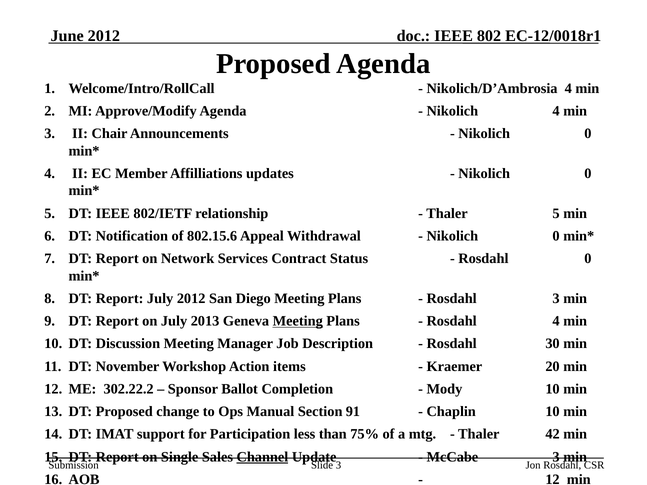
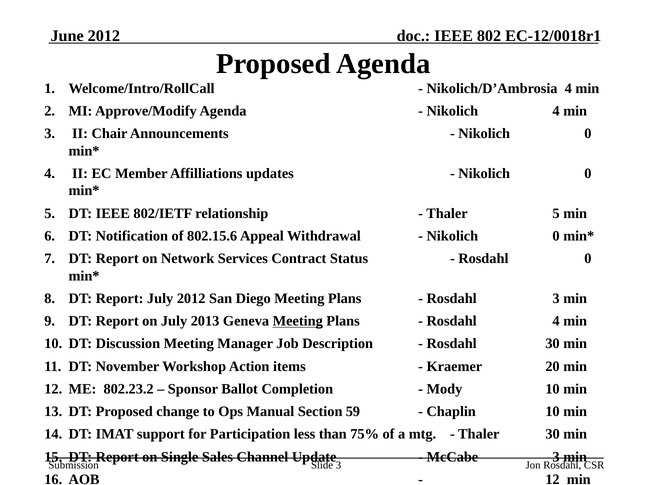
302.22.2: 302.22.2 -> 802.23.2 (129, 389)
91: 91 -> 59 (353, 412)
Thaler 42: 42 -> 30 (553, 434)
Channel underline: present -> none (262, 457)
